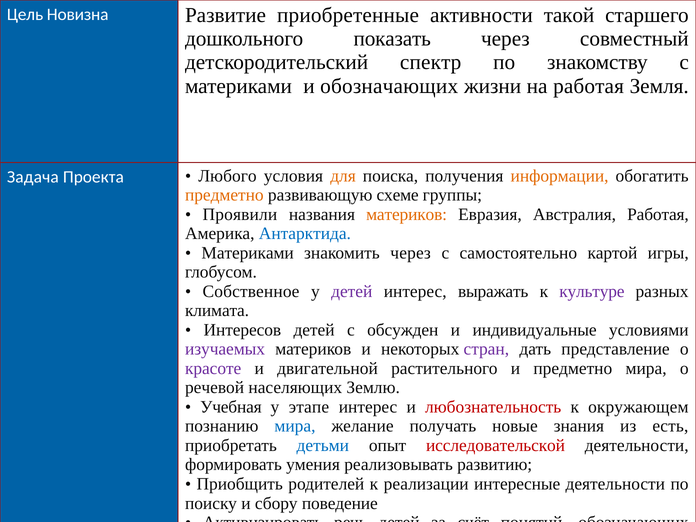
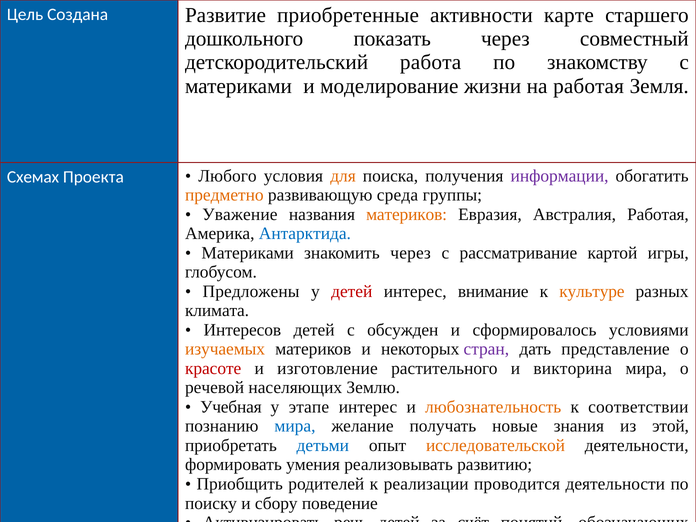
Новизна: Новизна -> Создана (78, 14)
такой: такой -> карте (569, 15)
спектр: спектр -> работа (431, 62)
и обозначающих: обозначающих -> моделирование (389, 86)
Задача: Задача -> Схемах (33, 177)
информации colour: orange -> purple (560, 176)
схеме: схеме -> среда (397, 195)
Проявили: Проявили -> Уважение (240, 214)
самостоятельно: самостоятельно -> рассматривание (518, 253)
Собственное: Собственное -> Предложены (251, 291)
детей colour: purple -> red (352, 291)
выражать: выражать -> внимание (493, 291)
культуре colour: purple -> orange (592, 291)
и индивидуальные: индивидуальные -> сформировалось (535, 330)
изучаемых colour: purple -> orange (225, 349)
красоте colour: purple -> red (213, 368)
двигательной: двигательной -> изготовление (327, 368)
и предметно: предметно -> викторина (573, 368)
любознательность colour: red -> orange (493, 407)
окружающем: окружающем -> соответствии (638, 407)
есть: есть -> этой (671, 426)
исследовательской colour: red -> orange (496, 445)
интересные: интересные -> проводится (517, 484)
